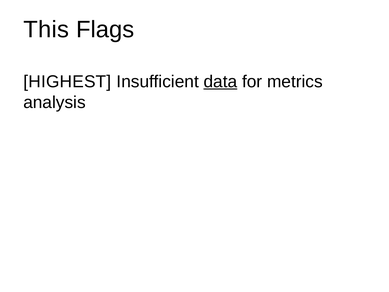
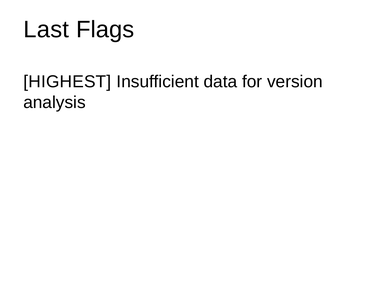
This: This -> Last (46, 30)
data underline: present -> none (220, 82)
metrics: metrics -> version (295, 82)
